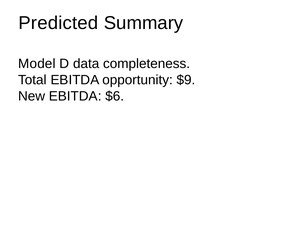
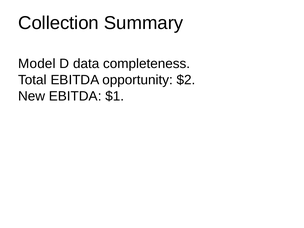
Predicted: Predicted -> Collection (59, 23)
$9: $9 -> $2 (186, 80)
$6: $6 -> $1 (115, 96)
